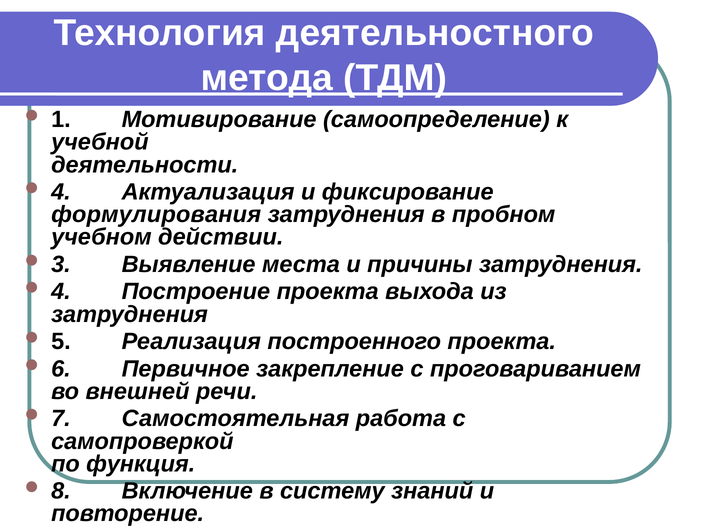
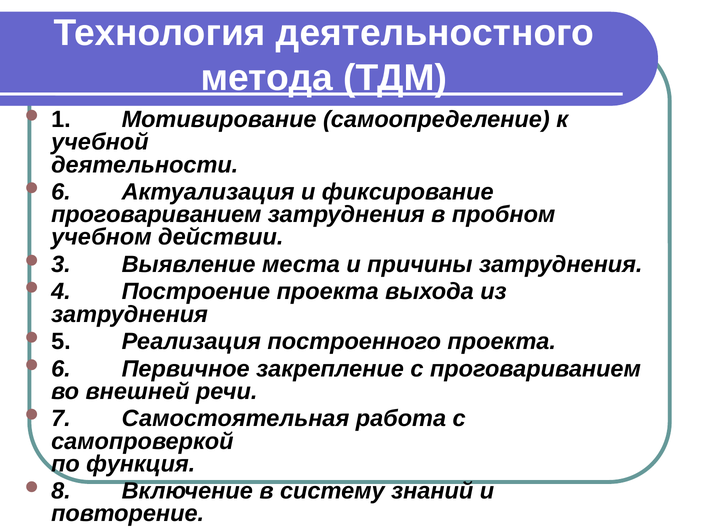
4: 4 -> 6 (61, 192)
формулирования: формулирования -> проговариванием (156, 215)
